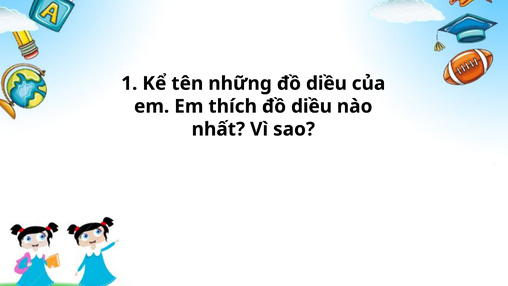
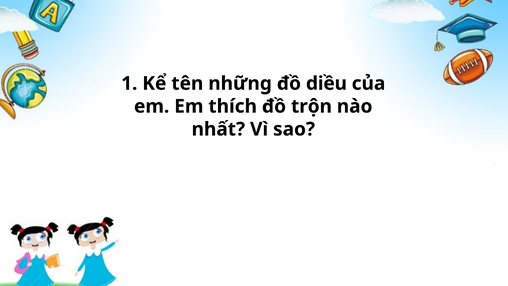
thích đồ diều: diều -> trộn (311, 106)
